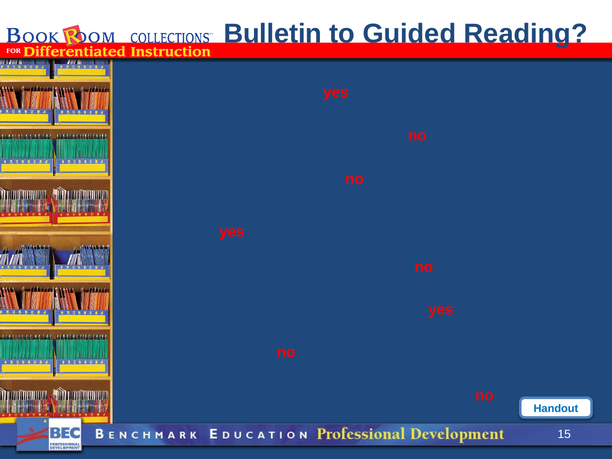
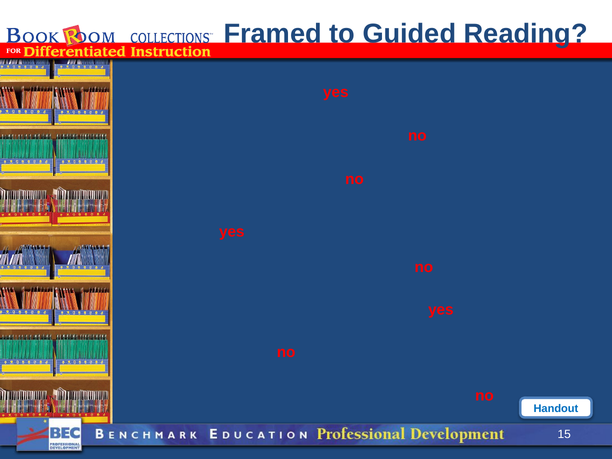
Bulletin: Bulletin -> Framed (273, 34)
